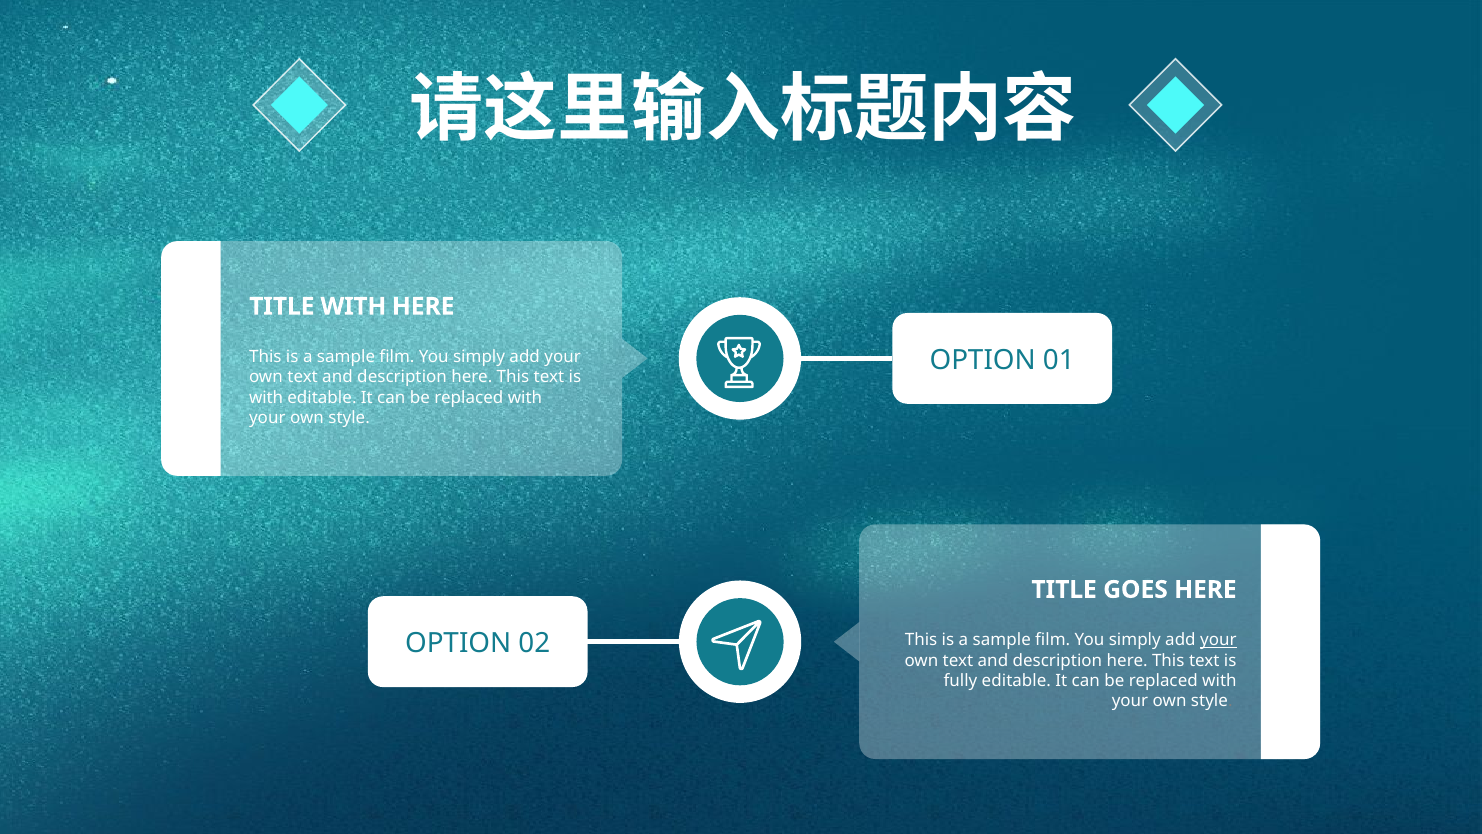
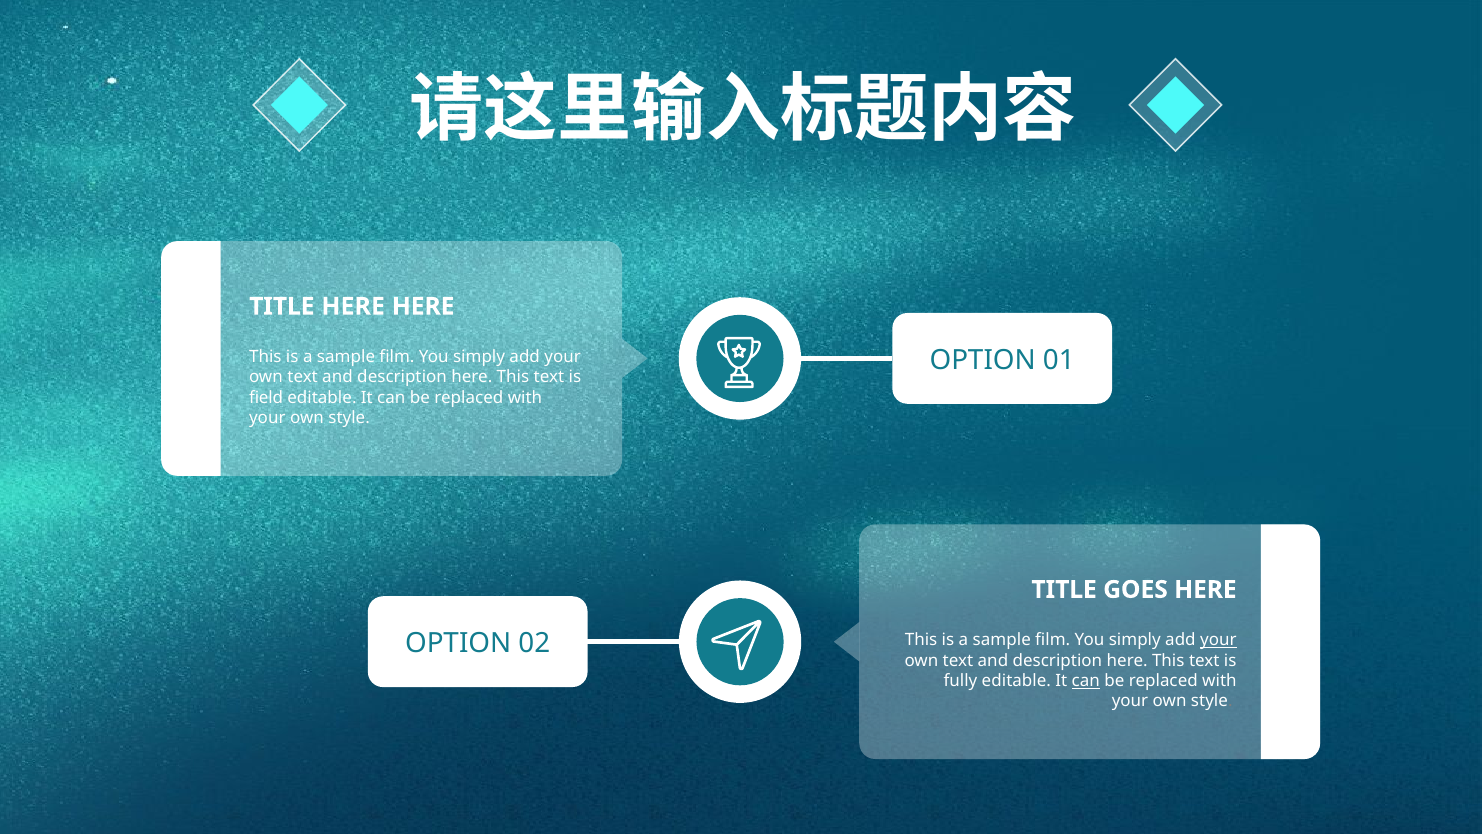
TITLE WITH: WITH -> HERE (353, 306)
with: with -> field (266, 397)
can underline: none -> present (1086, 681)
